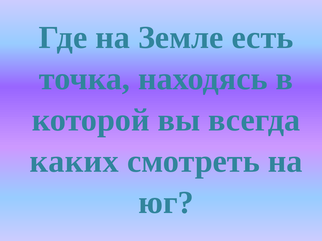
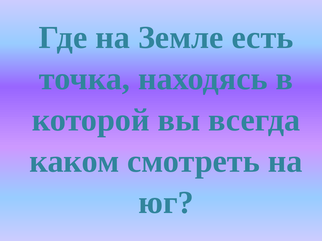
каких: каких -> каком (74, 162)
